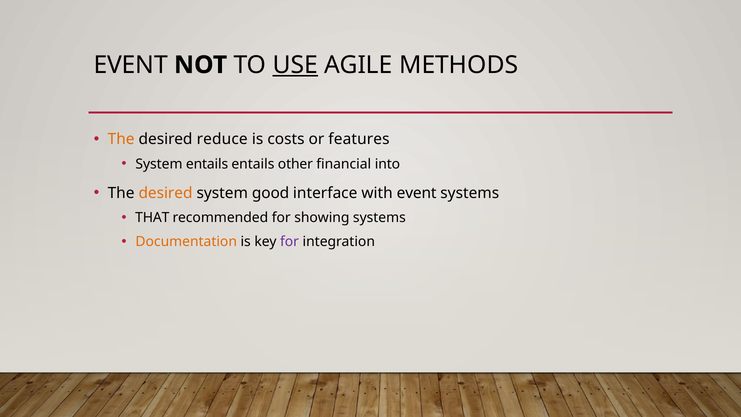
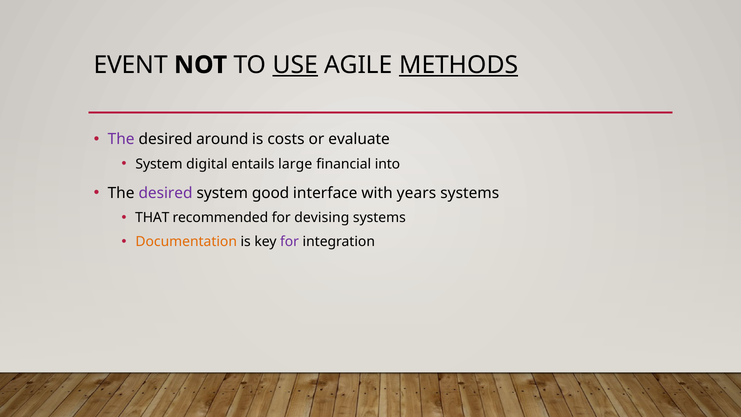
METHODS underline: none -> present (459, 65)
The colour: orange -> purple (121, 139)
reduce: reduce -> around (222, 139)
features: features -> evaluate (359, 139)
System entails: entails -> digital (207, 164)
other: other -> large (295, 164)
desired colour: orange -> purple (166, 193)
with event: event -> years (416, 193)
showing: showing -> devising (322, 218)
